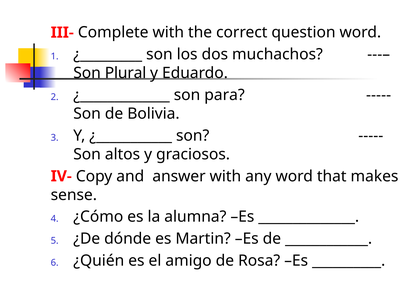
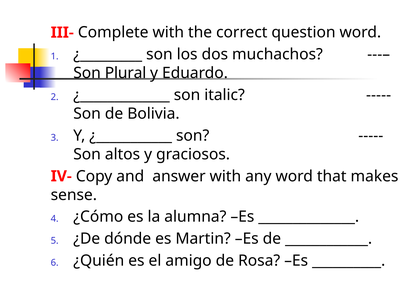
para: para -> italic (225, 95)
